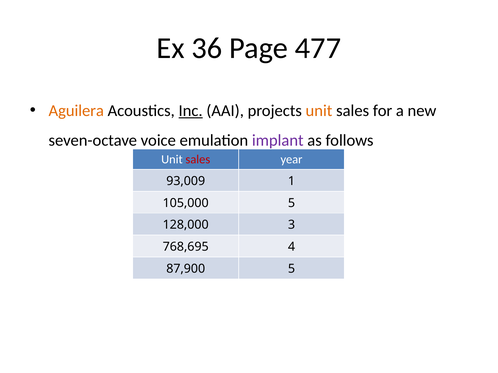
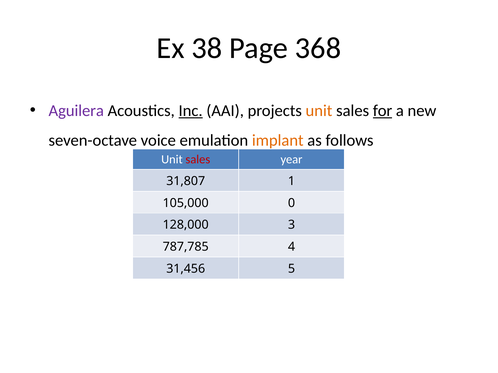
36: 36 -> 38 (207, 48)
477: 477 -> 368 (318, 48)
Aguilera colour: orange -> purple (76, 111)
for underline: none -> present (383, 111)
implant colour: purple -> orange (278, 141)
93,009: 93,009 -> 31,807 (186, 181)
105,000 5: 5 -> 0 (292, 203)
768,695: 768,695 -> 787,785 (186, 247)
87,900: 87,900 -> 31,456 (186, 269)
